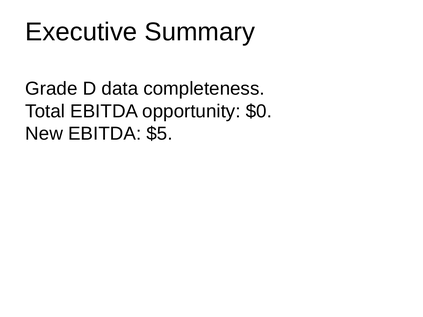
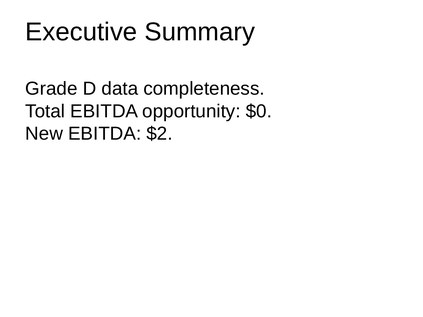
$5: $5 -> $2 (160, 134)
